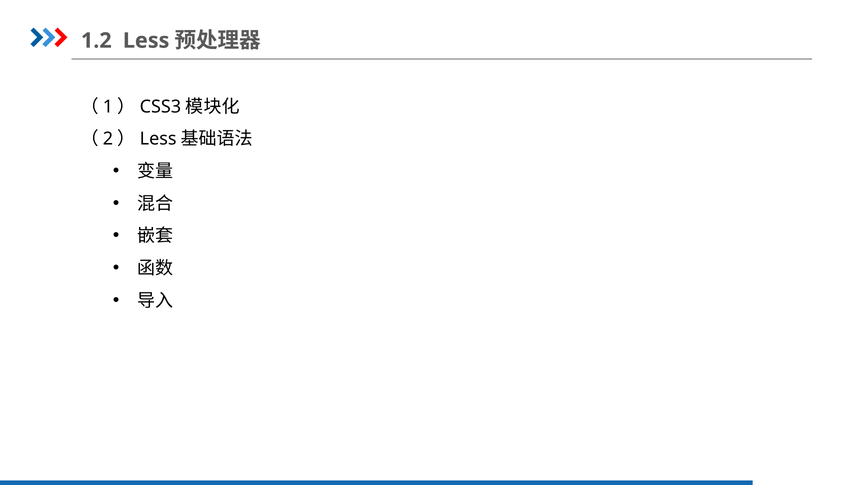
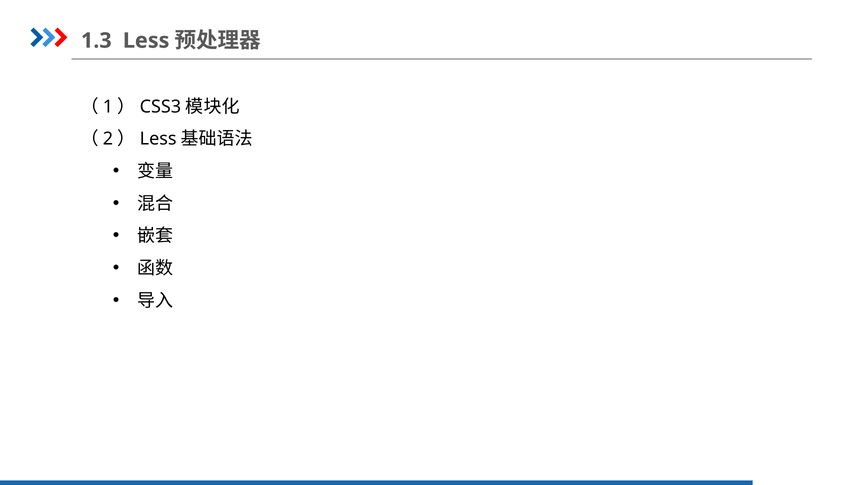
1.2: 1.2 -> 1.3 (96, 41)
